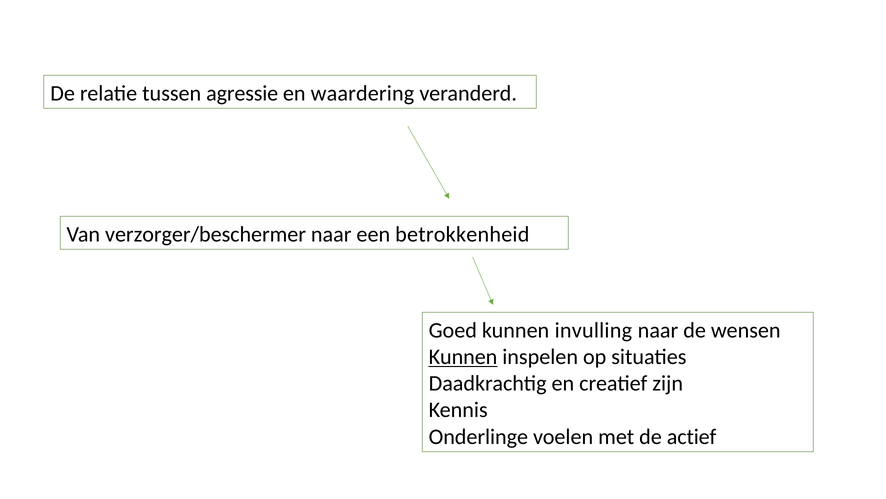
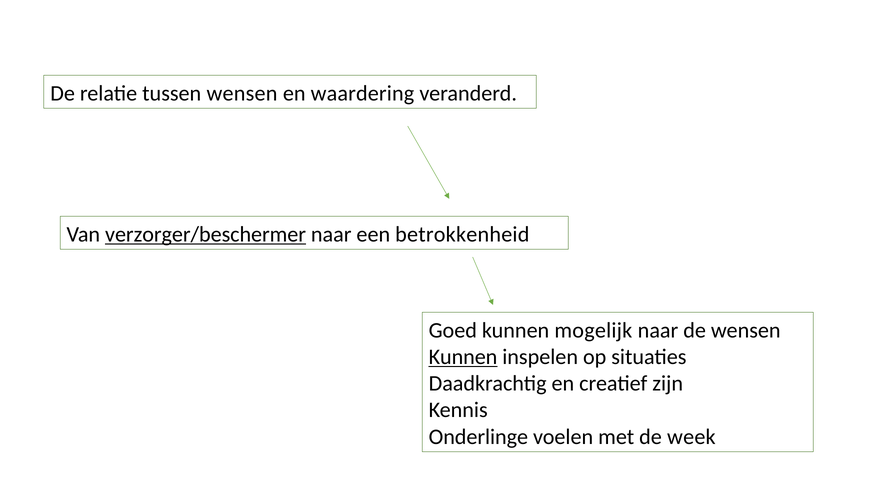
tussen agressie: agressie -> wensen (242, 93)
verzorger/beschermer underline: none -> present (206, 234)
invulling: invulling -> mogelijk (593, 330)
actief: actief -> week (691, 436)
